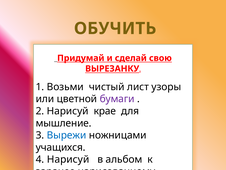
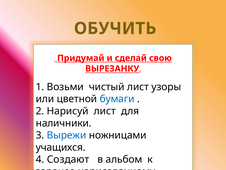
бумаги colour: purple -> blue (117, 99)
Нарисуй крае: крае -> лист (105, 111)
мышление: мышление -> наличники (64, 123)
4 Нарисуй: Нарисуй -> Создают (68, 159)
